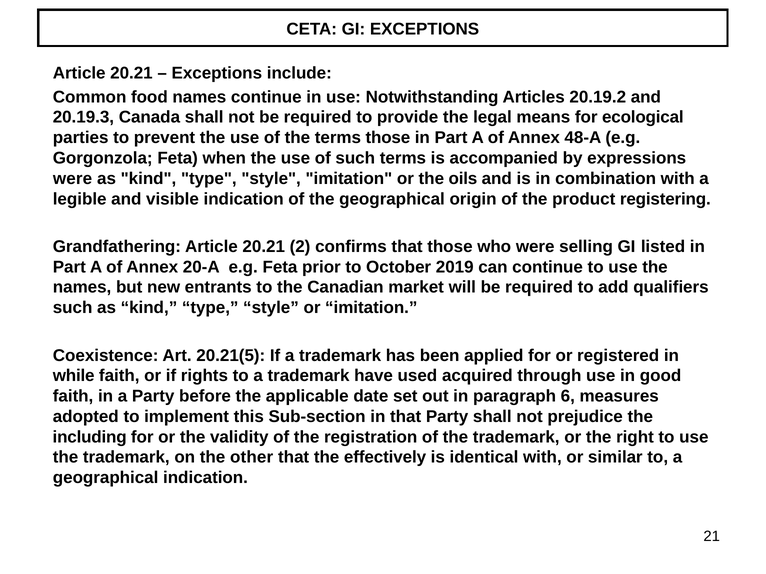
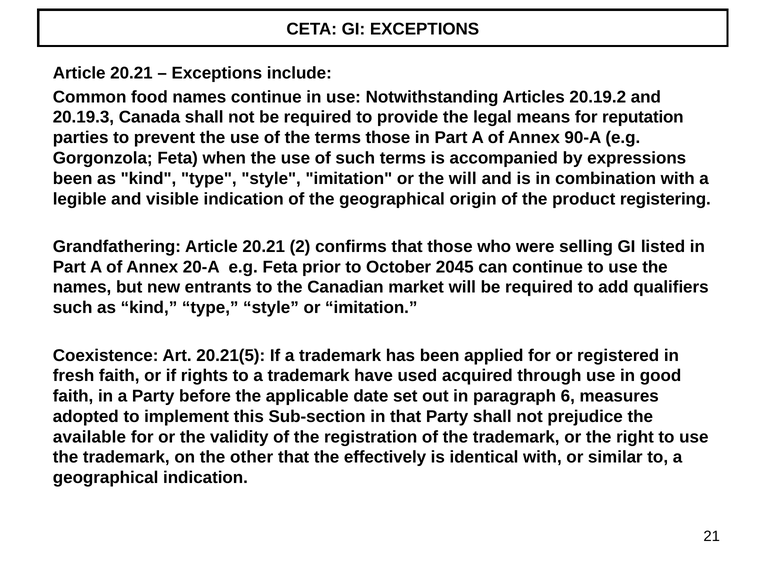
ecological: ecological -> reputation (643, 117)
48-A: 48-A -> 90-A (583, 138)
were: were -> been (73, 179)
the oils: oils -> will (463, 179)
2019: 2019 -> 2045 (455, 267)
while: while -> fresh (74, 376)
including: including -> available (89, 437)
